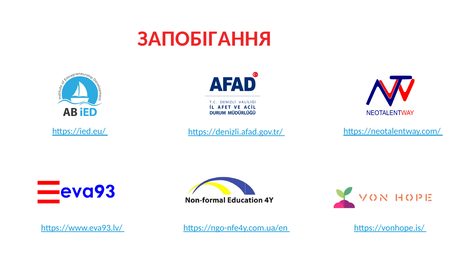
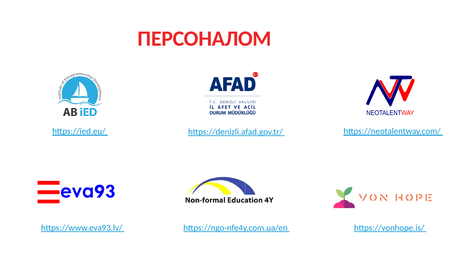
ЗАПОБІГАННЯ: ЗАПОБІГАННЯ -> ПЕРСОНАЛОМ (205, 39)
